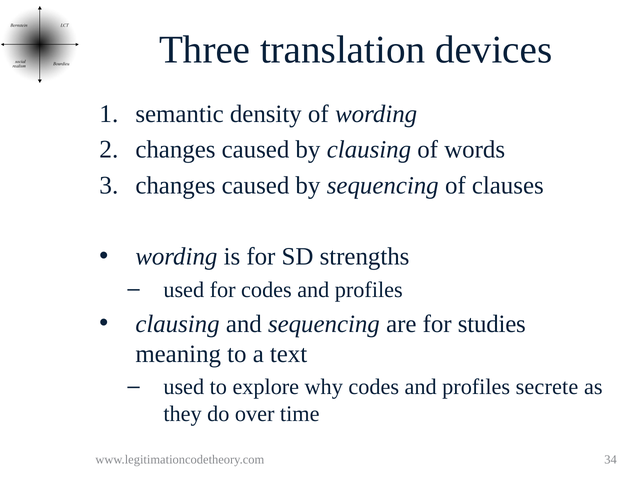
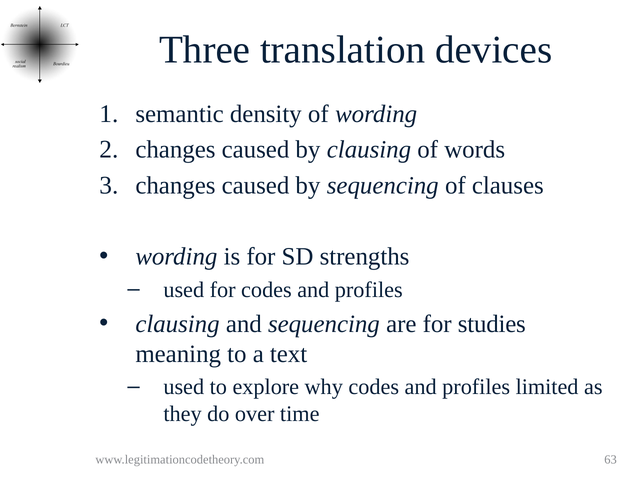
secrete: secrete -> limited (547, 387)
34: 34 -> 63 (611, 459)
